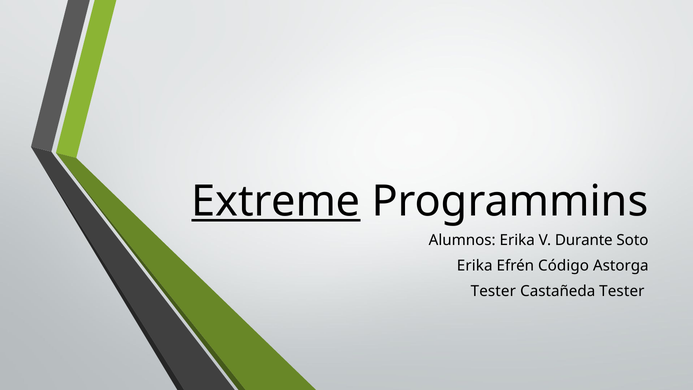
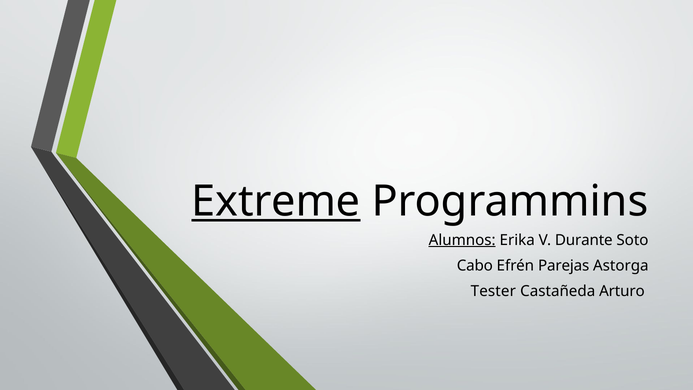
Alumnos underline: none -> present (462, 240)
Erika: Erika -> Cabo (475, 265)
Código: Código -> Parejas (564, 265)
Castañeda Tester: Tester -> Arturo (622, 291)
